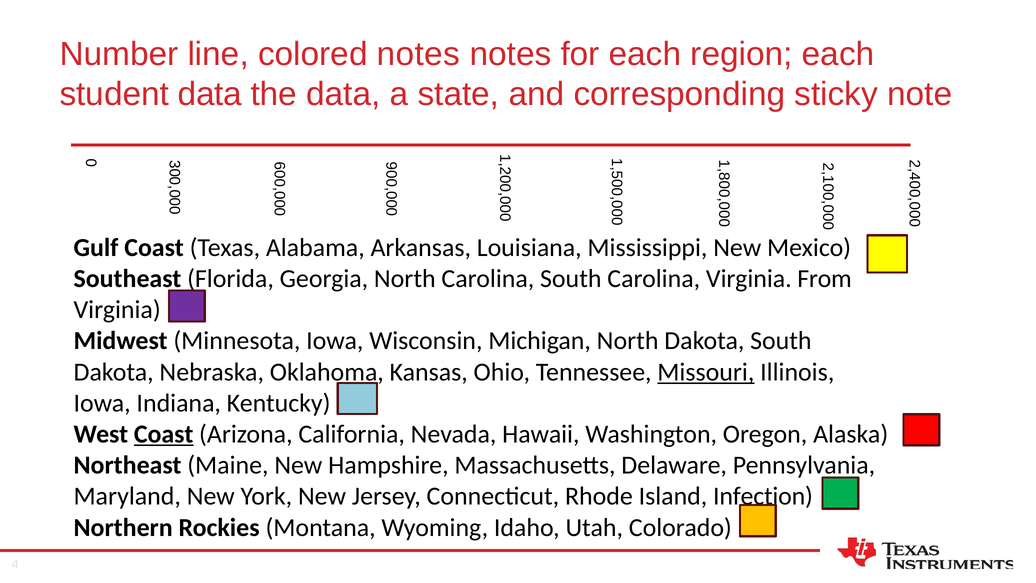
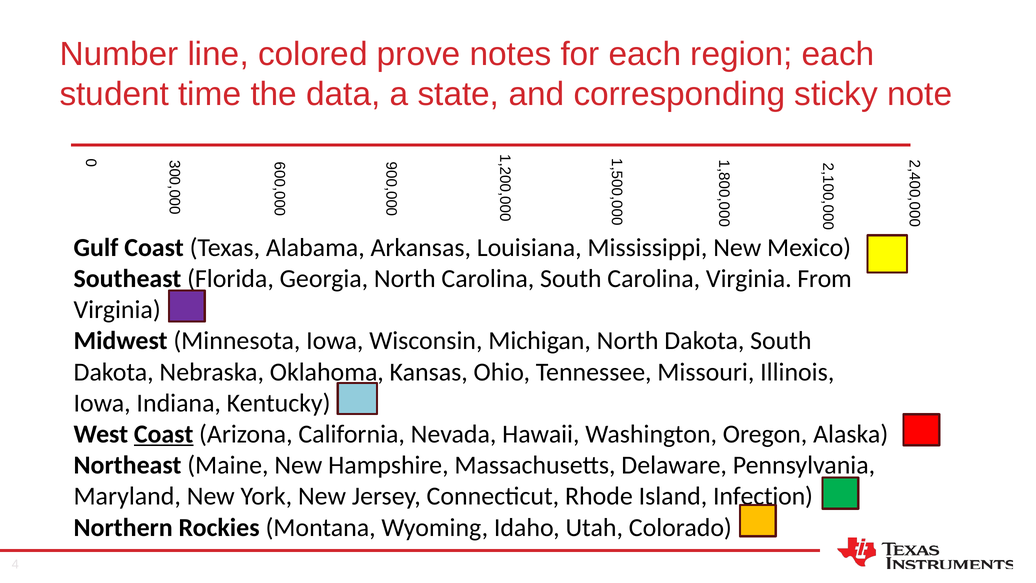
colored notes: notes -> prove (419, 54)
student data: data -> time (210, 94)
Missouri underline: present -> none (706, 372)
